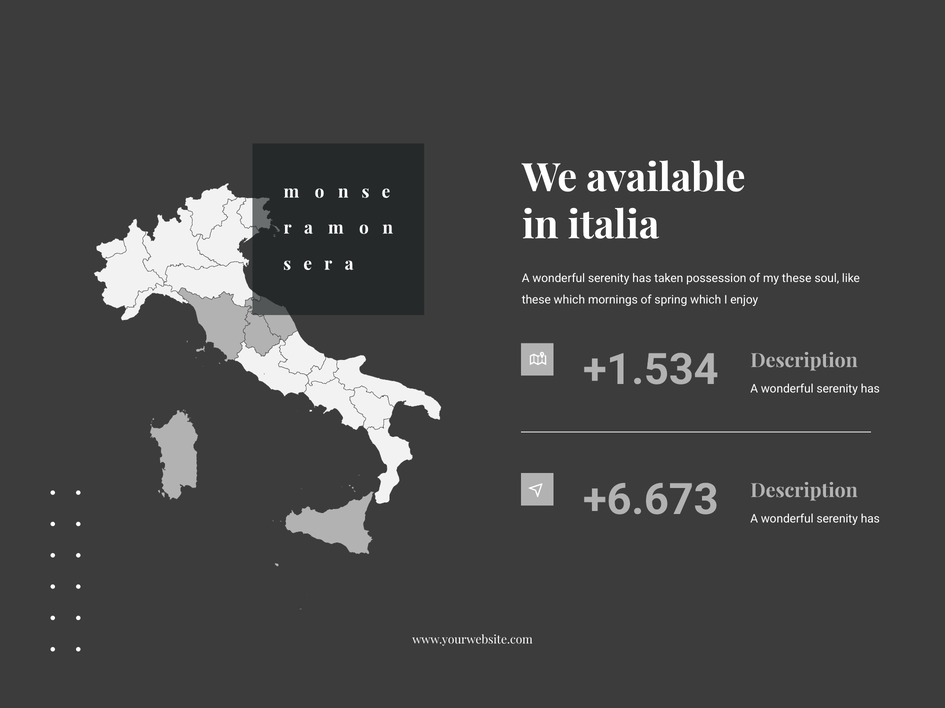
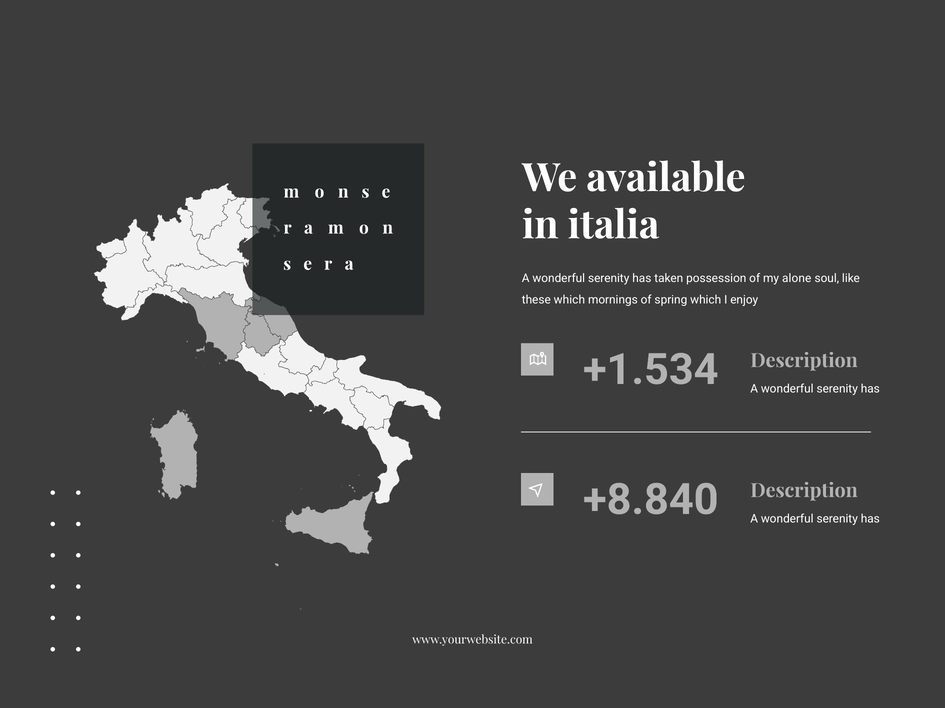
my these: these -> alone (797, 279)
+6.673: +6.673 -> +8.840 (651, 500)
